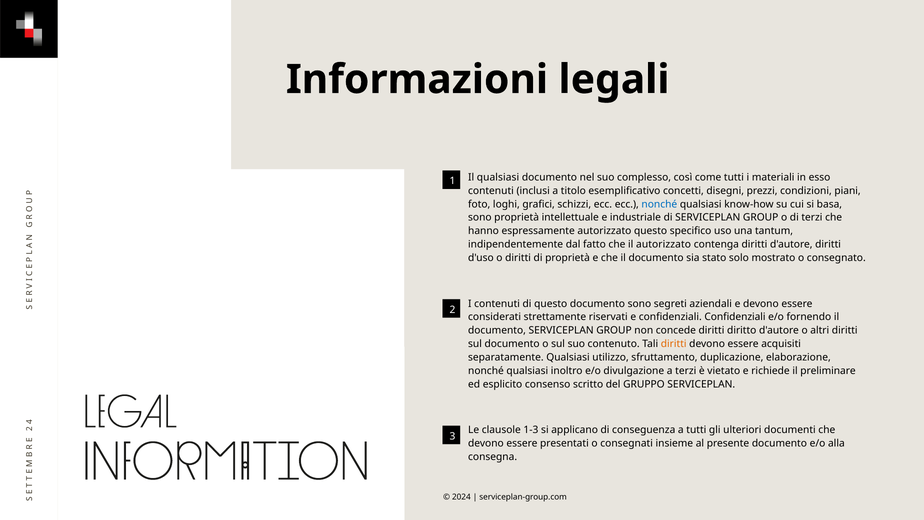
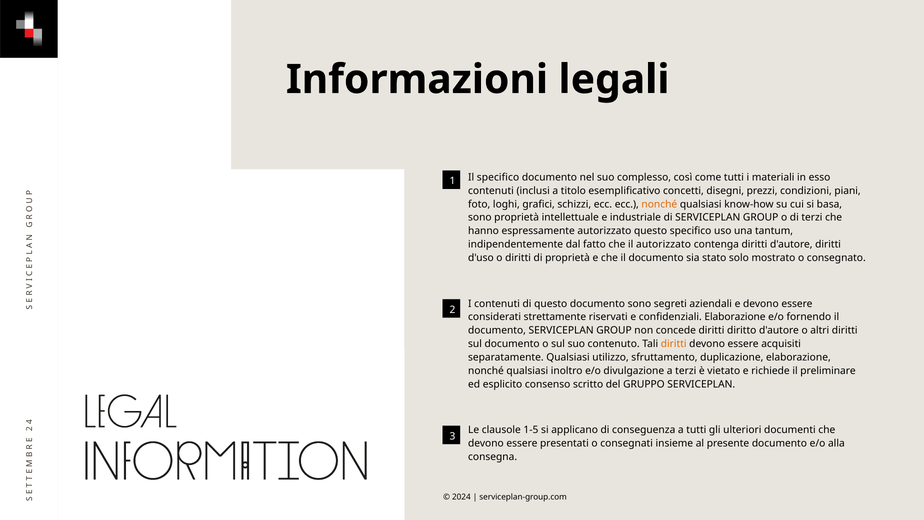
Il qualsiasi: qualsiasi -> specifico (498, 177)
nonché colour: blue -> orange (659, 204)
confidenziali Confidenziali: Confidenziali -> Elaborazione (735, 317)
1-3: 1-3 -> 1-5 (531, 430)
